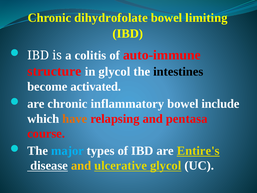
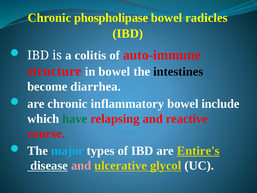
dihydrofolate: dihydrofolate -> phospholipase (111, 18)
limiting: limiting -> radicles (206, 18)
in glycol: glycol -> bowel (114, 71)
activated: activated -> diarrhea (96, 87)
have colour: orange -> green (75, 119)
pentasa: pentasa -> reactive (187, 119)
and colour: yellow -> pink (81, 165)
